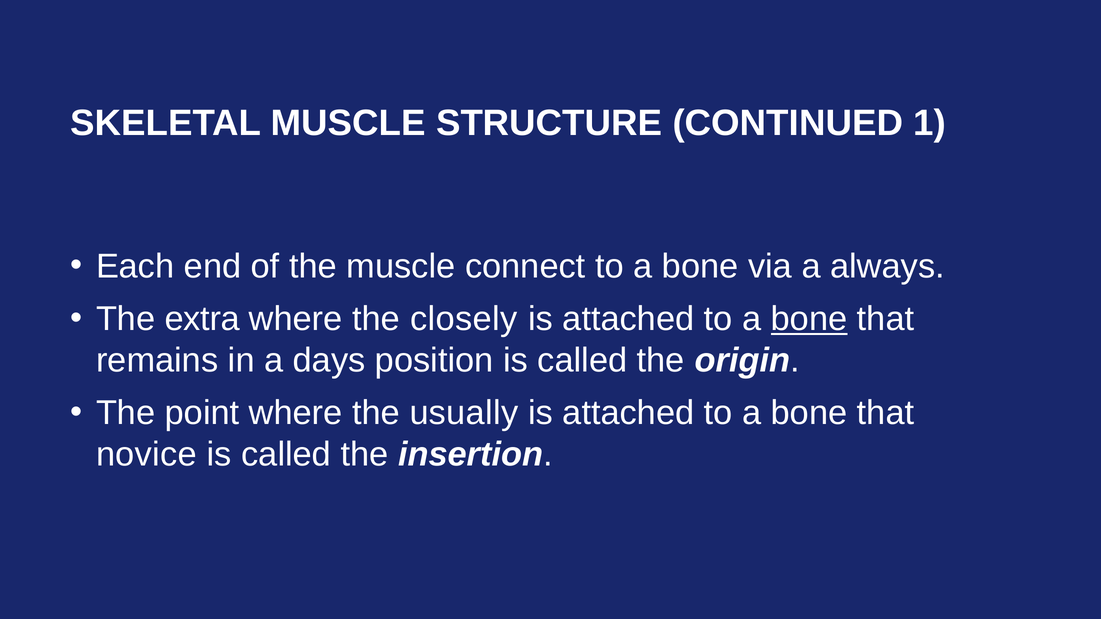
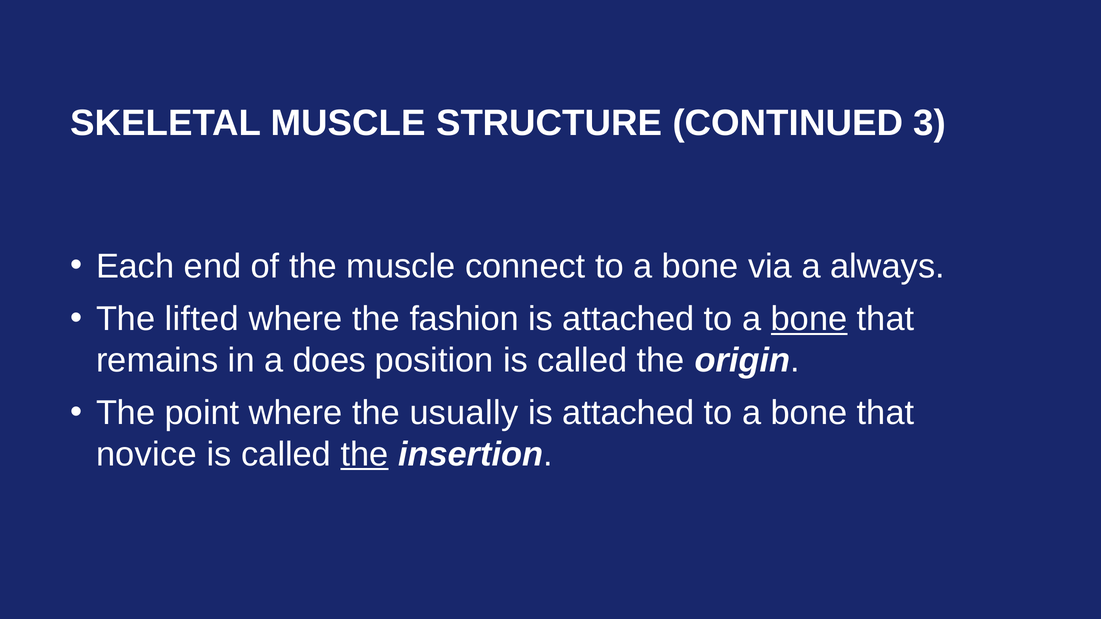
1: 1 -> 3 (930, 123)
extra: extra -> lifted (202, 319)
closely: closely -> fashion (464, 319)
days: days -> does (329, 361)
the underline: none -> present (364, 455)
